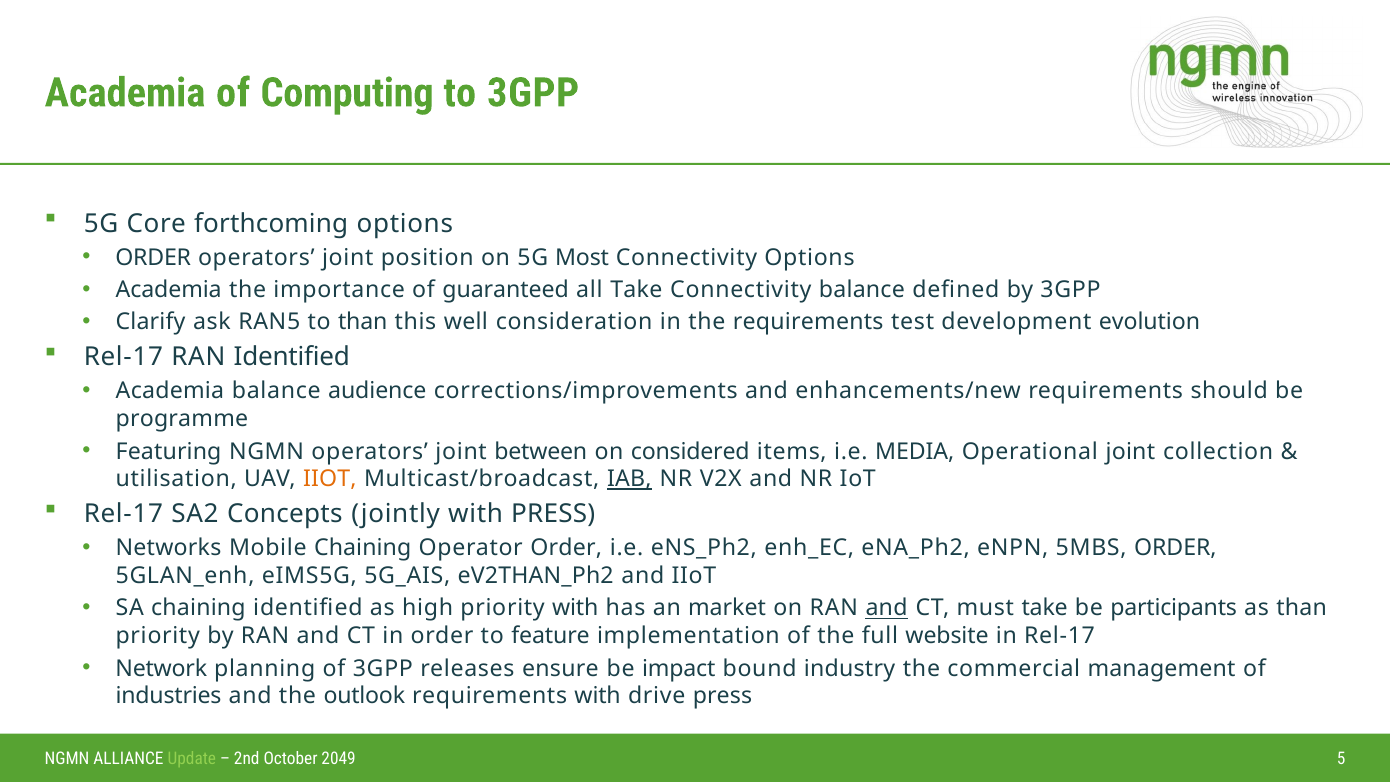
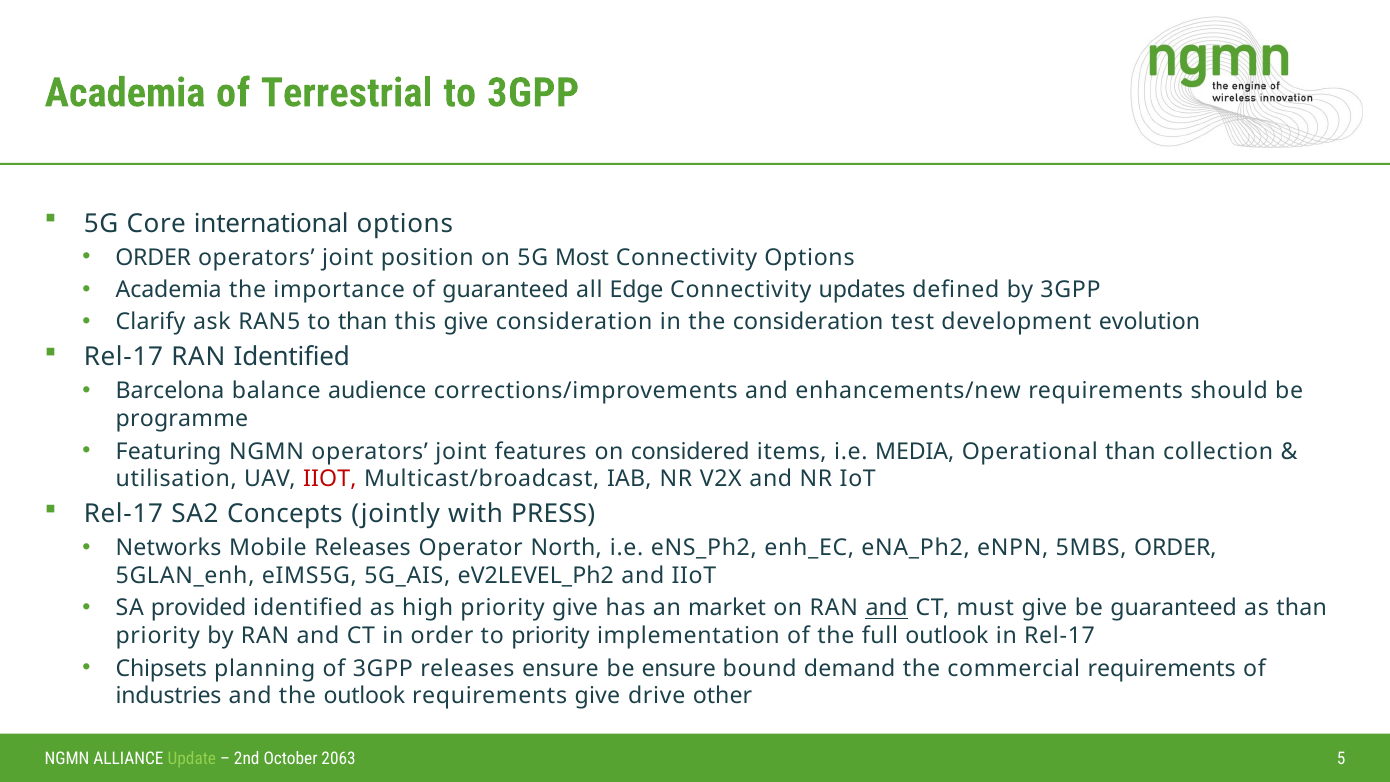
Computing: Computing -> Terrestrial (347, 93)
forthcoming: forthcoming -> international (271, 223)
all Take: Take -> Edge (637, 290)
Connectivity balance: balance -> updates (862, 290)
this well: well -> give (466, 322)
the requirements: requirements -> consideration (808, 322)
Academia: Academia -> Barcelona (170, 391)
between: between -> features (541, 451)
Operational joint: joint -> than (1130, 451)
IIOT colour: orange -> red (330, 479)
IAB underline: present -> none (629, 479)
Mobile Chaining: Chaining -> Releases (363, 548)
Operator Order: Order -> North (566, 548)
eV2THAN_Ph2: eV2THAN_Ph2 -> eV2LEVEL_Ph2 (536, 576)
SA chaining: chaining -> provided (199, 608)
priority with: with -> give (575, 608)
must take: take -> give (1044, 608)
be participants: participants -> guaranteed (1174, 608)
to feature: feature -> priority (551, 636)
full website: website -> outlook (947, 636)
Network: Network -> Chipsets (161, 668)
be impact: impact -> ensure (679, 668)
industry: industry -> demand (850, 668)
commercial management: management -> requirements (1162, 668)
requirements with: with -> give (597, 696)
drive press: press -> other (722, 696)
2049: 2049 -> 2063 (339, 759)
